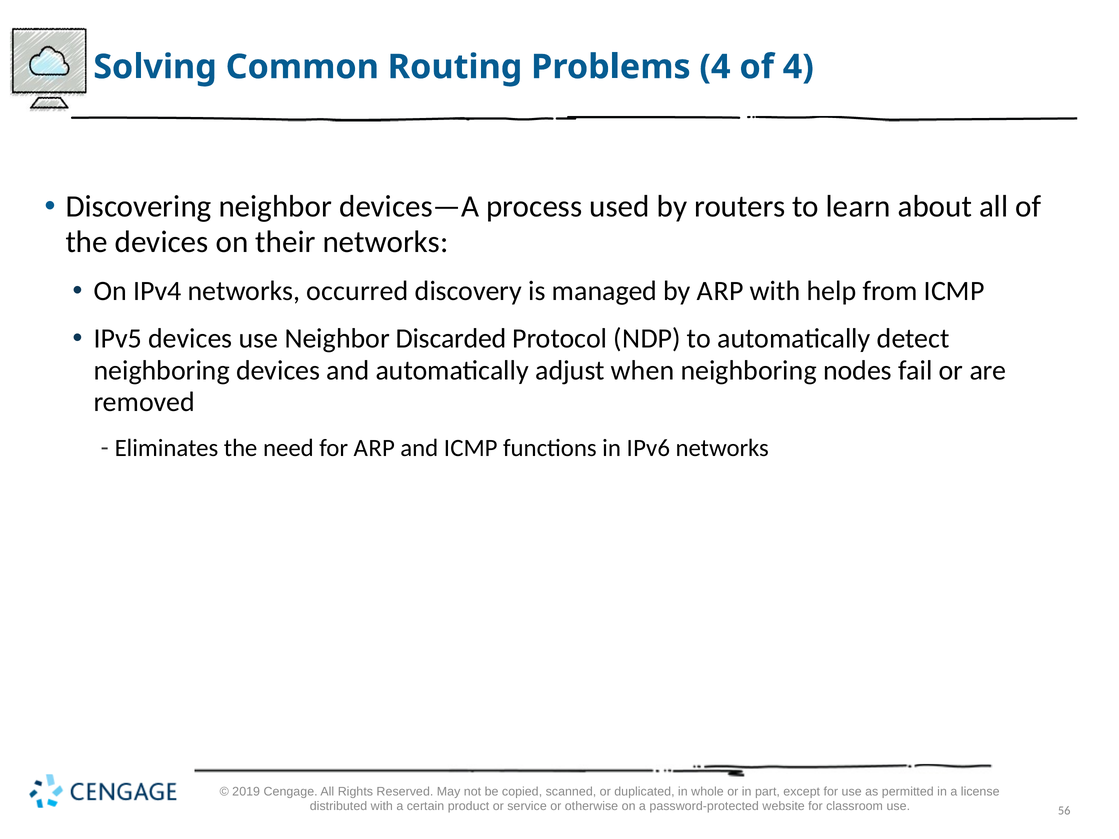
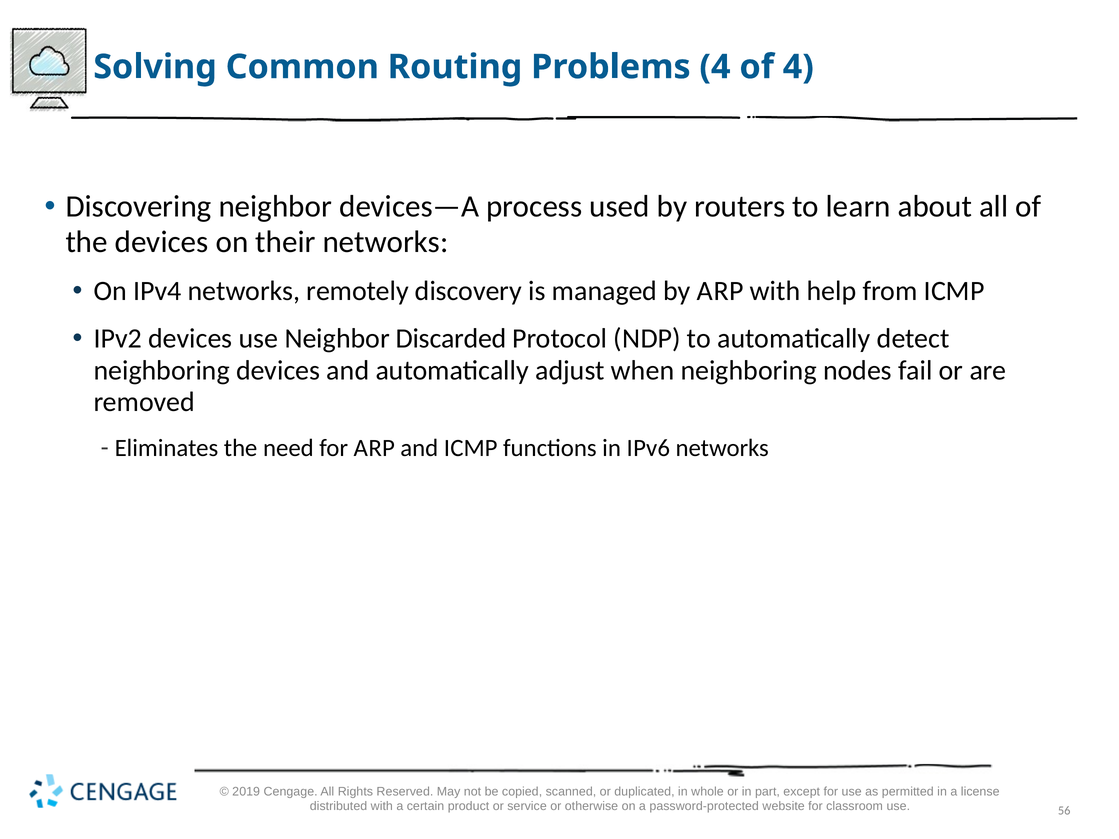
occurred: occurred -> remotely (358, 291)
5: 5 -> 2 (135, 338)
